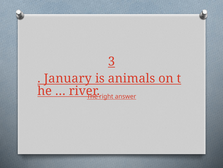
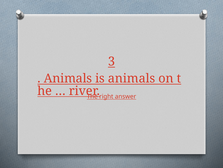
January: January -> Animals (68, 78)
